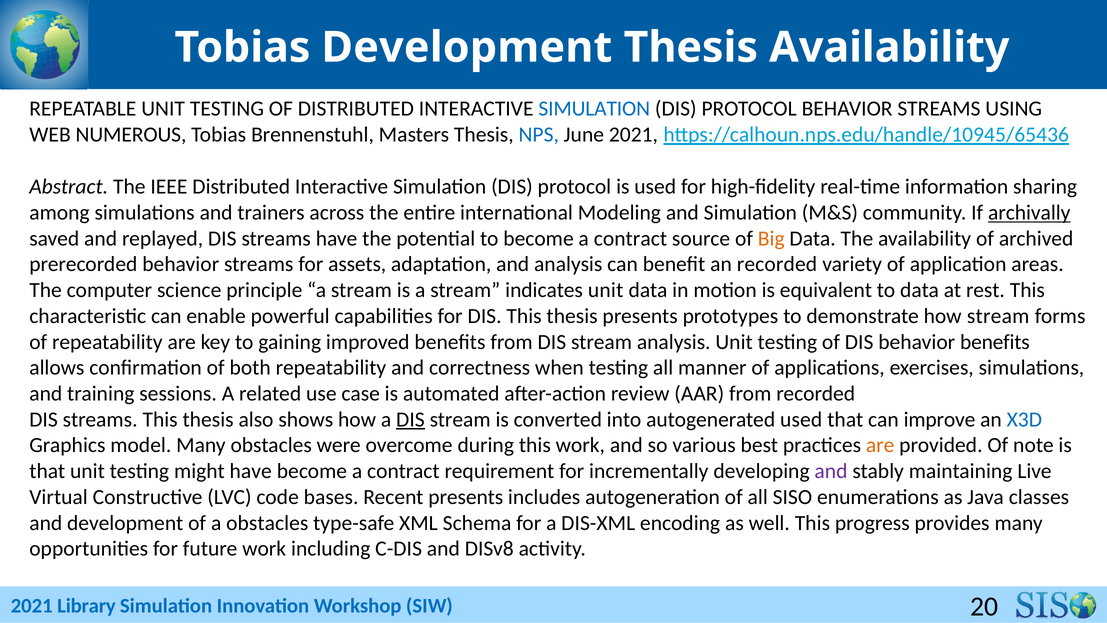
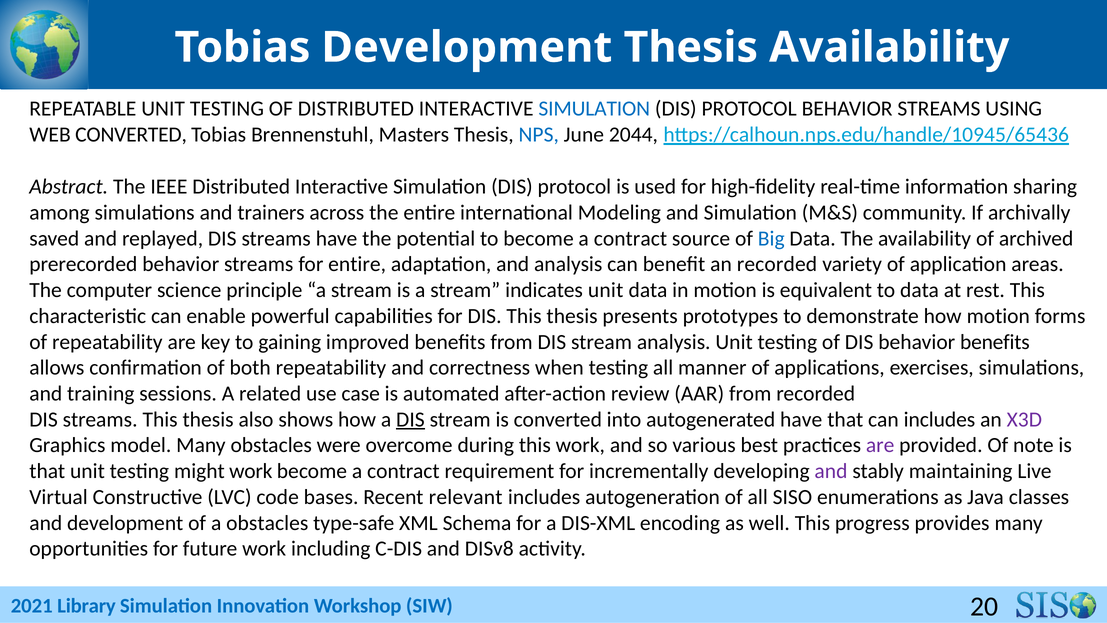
WEB NUMEROUS: NUMEROUS -> CONVERTED (131, 135)
June 2021: 2021 -> 2044 (633, 135)
archivally underline: present -> none (1029, 213)
Big colour: orange -> blue (771, 238)
for assets: assets -> entire (357, 264)
how stream: stream -> motion (998, 316)
autogenerated used: used -> have (801, 419)
can improve: improve -> includes (939, 419)
X3D colour: blue -> purple (1024, 419)
are colour: orange -> purple (880, 445)
might have: have -> work (251, 471)
Recent presents: presents -> relevant (466, 497)
